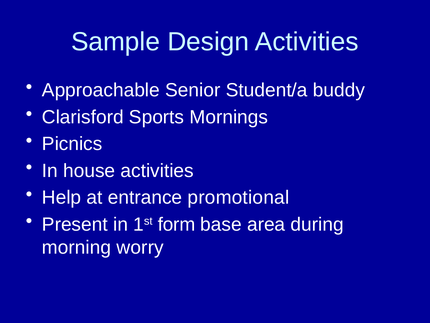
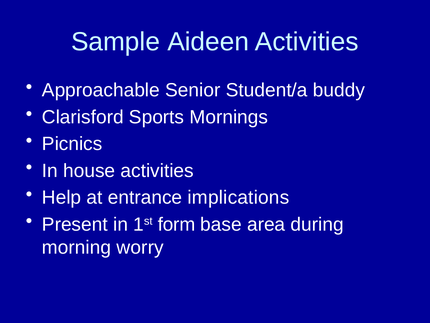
Design: Design -> Aideen (208, 42)
promotional: promotional -> implications (238, 197)
